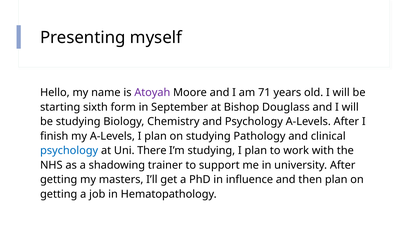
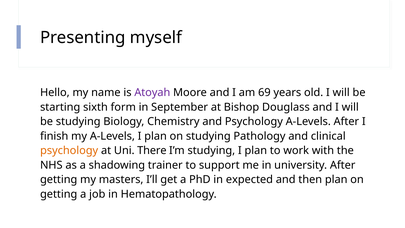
71: 71 -> 69 (264, 93)
psychology colour: blue -> orange (69, 151)
influence: influence -> expected (249, 179)
